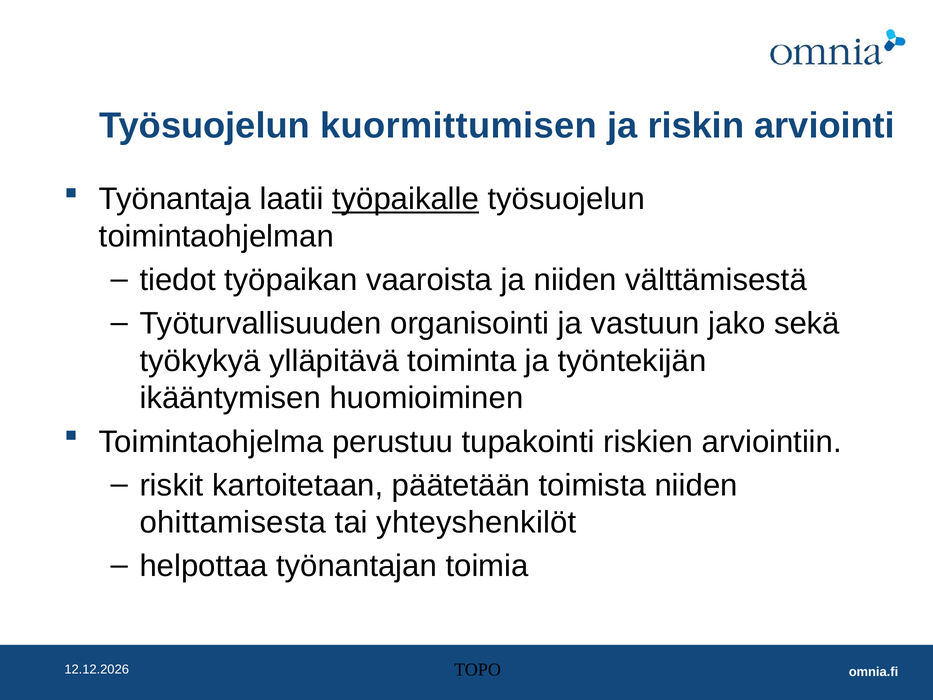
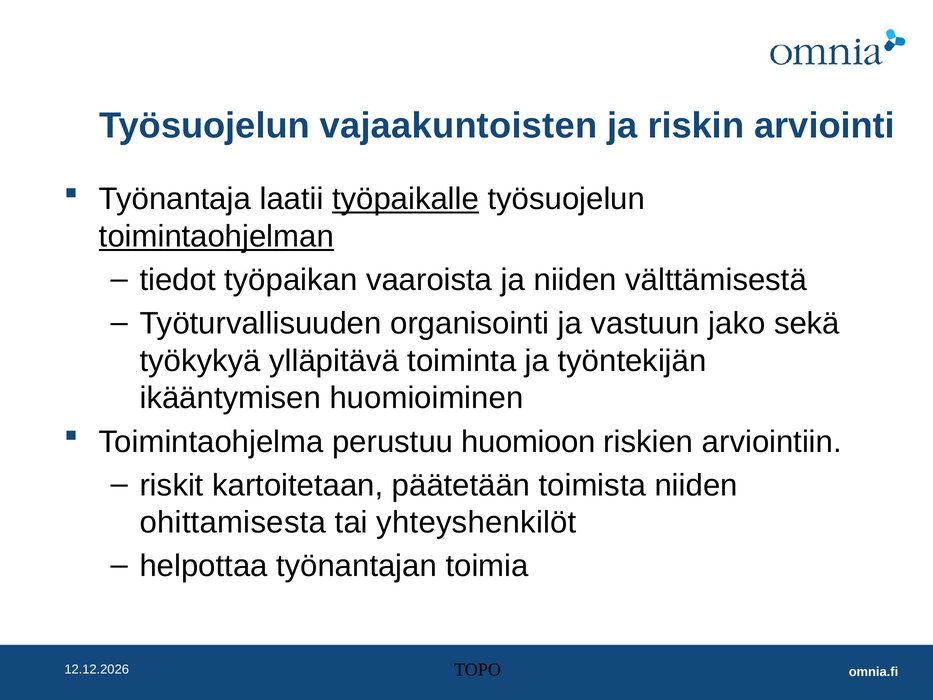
kuormittumisen: kuormittumisen -> vajaakuntoisten (459, 126)
toimintaohjelman underline: none -> present (216, 236)
tupakointi: tupakointi -> huomioon (528, 442)
